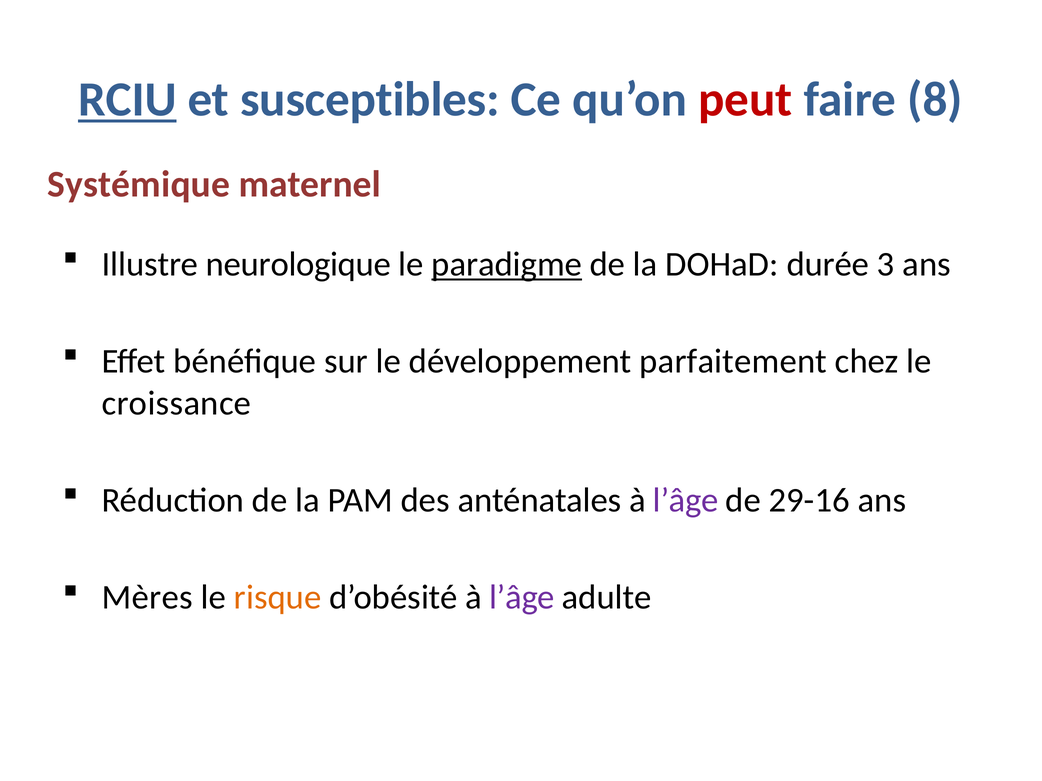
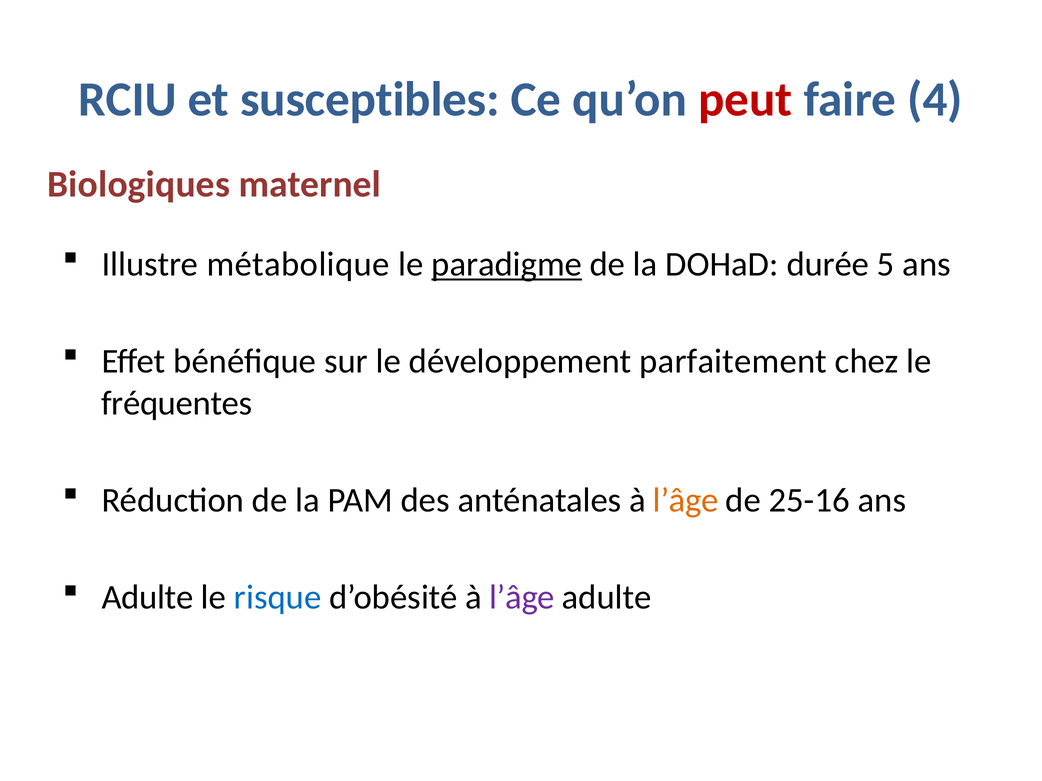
RCIU underline: present -> none (127, 100)
8: 8 -> 4 (935, 100)
Systémique: Systémique -> Biologiques (139, 184)
neurologique: neurologique -> métabolique (298, 265)
3: 3 -> 5 (886, 265)
croissance: croissance -> fréquentes (177, 403)
l’âge colour: purple -> orange (686, 501)
29-16: 29-16 -> 25-16 (809, 501)
Mères: Mères -> Adulte (148, 598)
risque colour: orange -> blue (278, 598)
